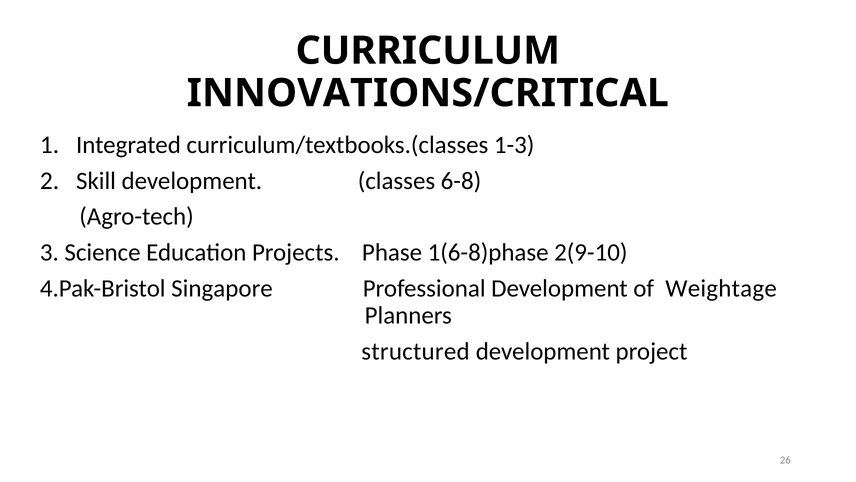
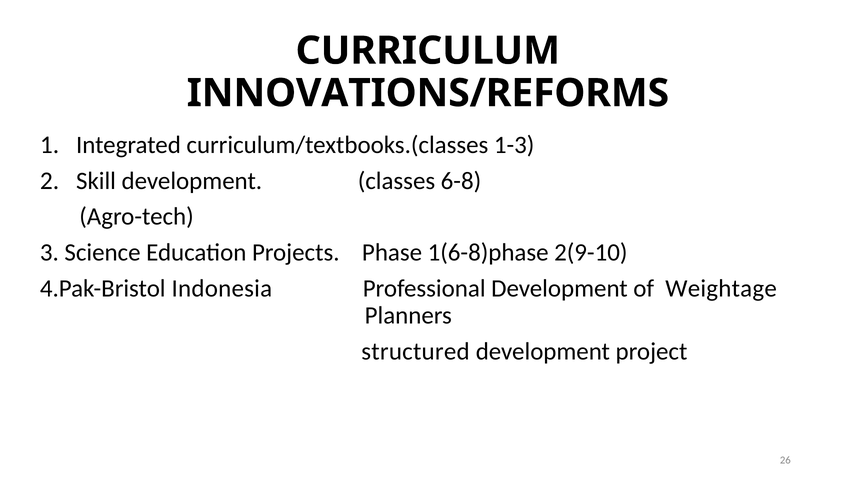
INNOVATIONS/CRITICAL: INNOVATIONS/CRITICAL -> INNOVATIONS/REFORMS (428, 93)
Singapore: Singapore -> Indonesia (222, 288)
